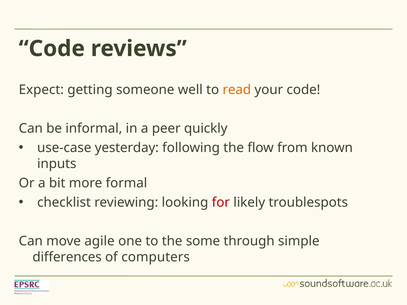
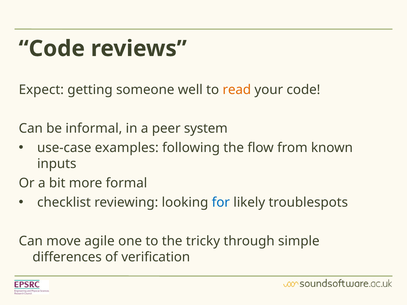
quickly: quickly -> system (206, 129)
yesterday: yesterday -> examples (127, 148)
for colour: red -> blue (221, 203)
some: some -> tricky (203, 241)
computers: computers -> verification (156, 257)
